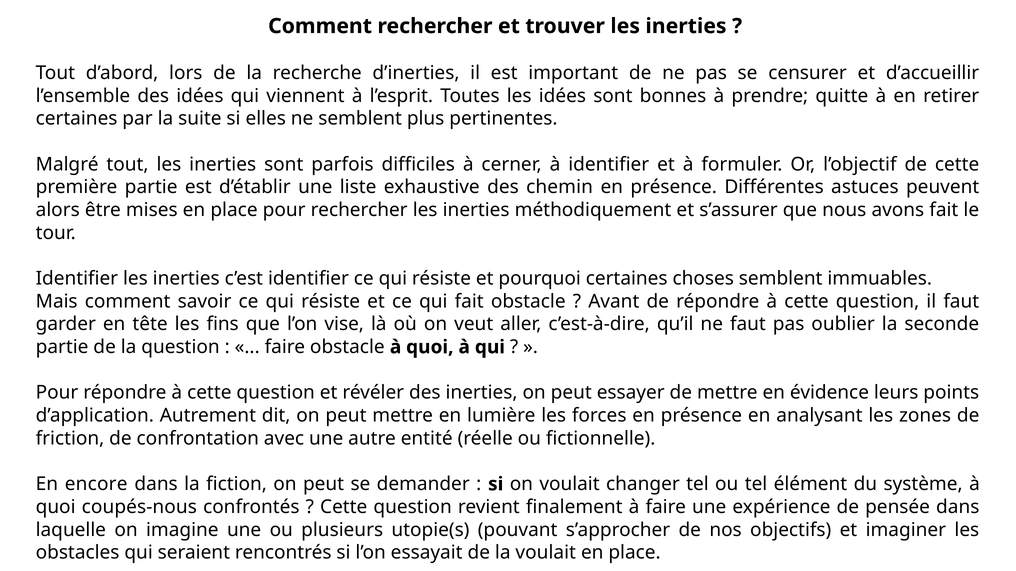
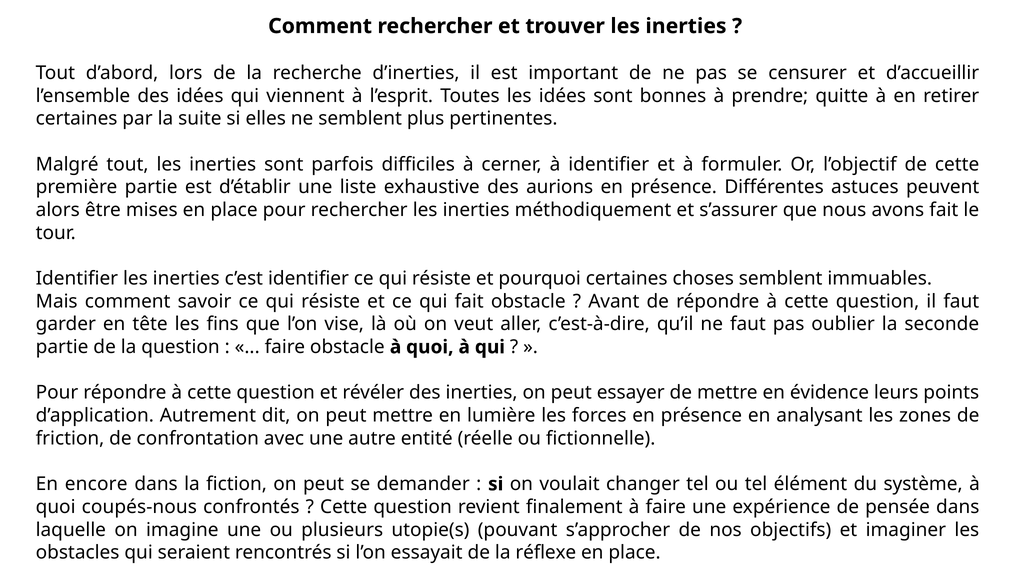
chemin: chemin -> aurions (560, 187)
la voulait: voulait -> réflexe (546, 553)
